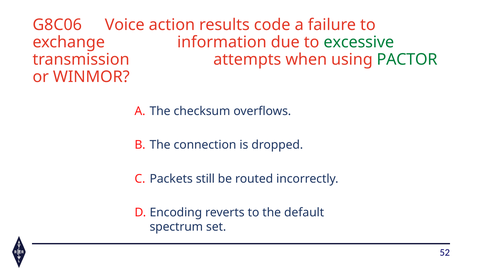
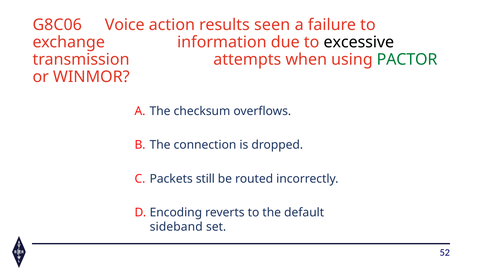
code: code -> seen (272, 25)
excessive colour: green -> black (359, 42)
spectrum: spectrum -> sideband (176, 227)
